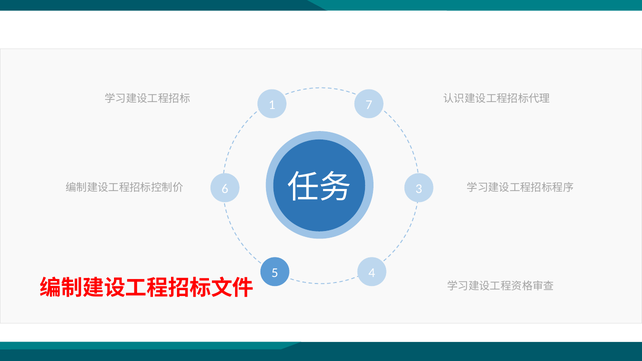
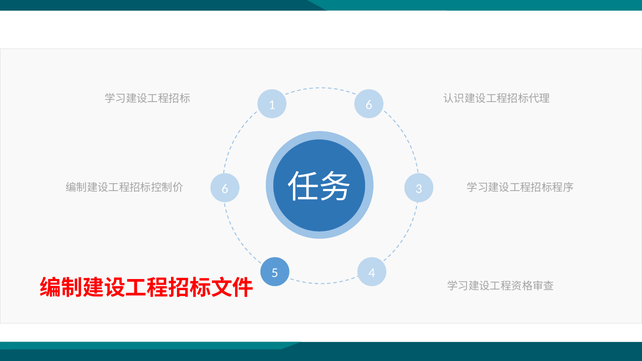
1 7: 7 -> 6 (369, 105)
